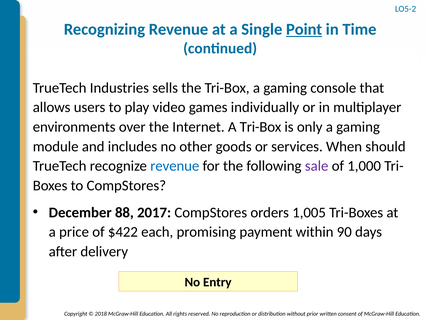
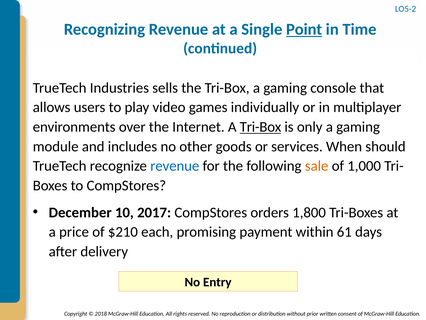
Tri-Box underline: none -> present (261, 127)
sale colour: purple -> orange (317, 166)
88: 88 -> 10 (124, 212)
1,005: 1,005 -> 1,800 (309, 212)
$422: $422 -> $210 (123, 232)
90: 90 -> 61 (344, 232)
